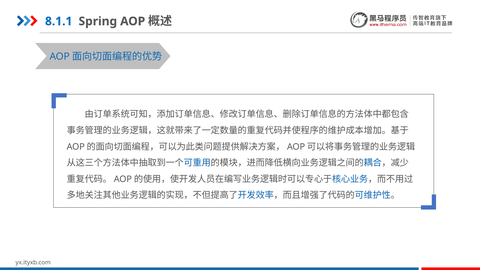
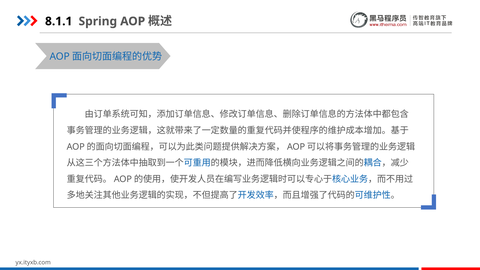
8.1.1 colour: blue -> black (59, 21)
